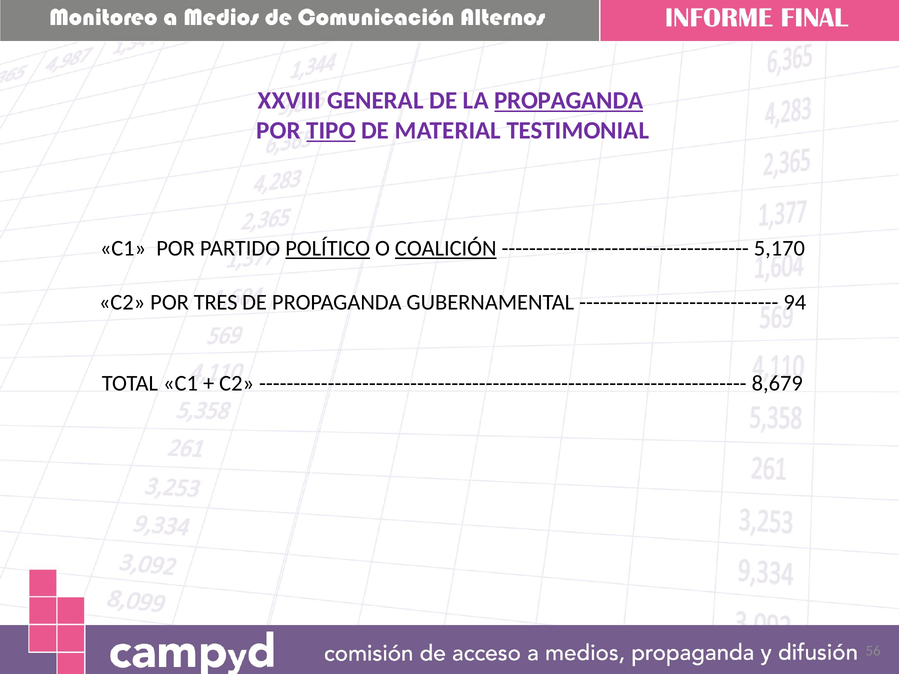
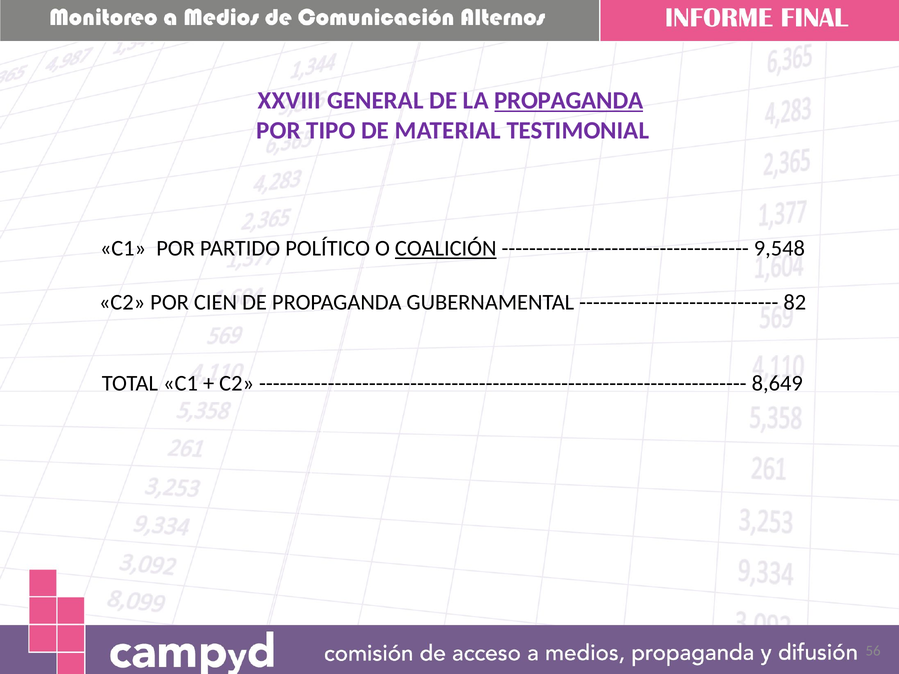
TIPO underline: present -> none (331, 130)
POLÍTICO underline: present -> none (328, 249)
5,170: 5,170 -> 9,548 (779, 249)
TRES: TRES -> CIEN (216, 302)
94: 94 -> 82 (795, 302)
8,679: 8,679 -> 8,649 (777, 383)
